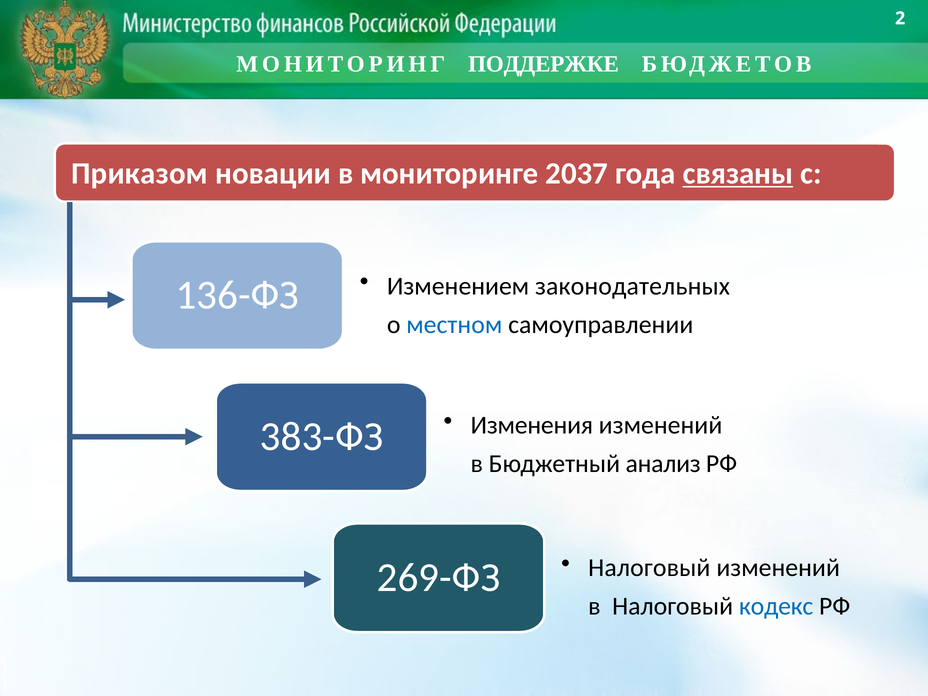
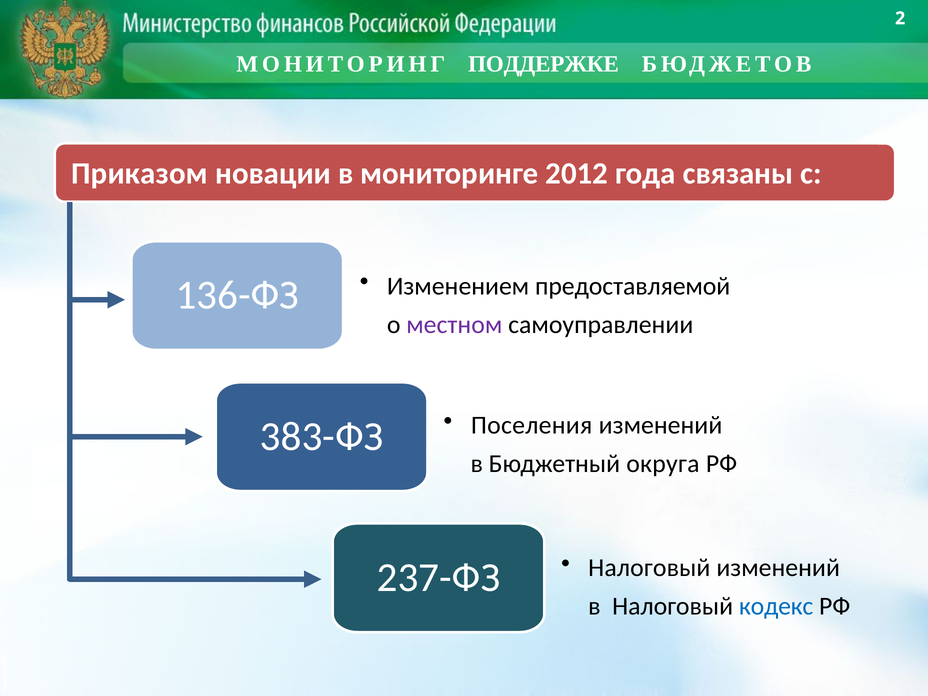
2037: 2037 -> 2012 (577, 173)
связаны underline: present -> none (738, 173)
законодательных: законодательных -> предоставляемой (633, 286)
местном colour: blue -> purple (454, 325)
Изменения: Изменения -> Поселения (532, 425)
анализ: анализ -> округа (663, 464)
269-ФЗ: 269-ФЗ -> 237-ФЗ (438, 578)
